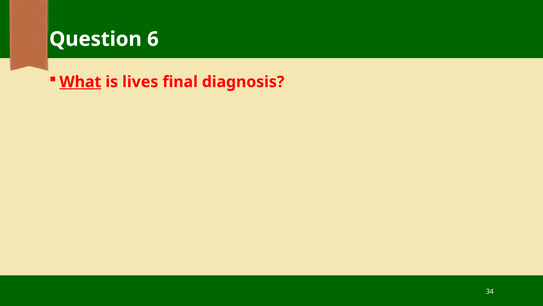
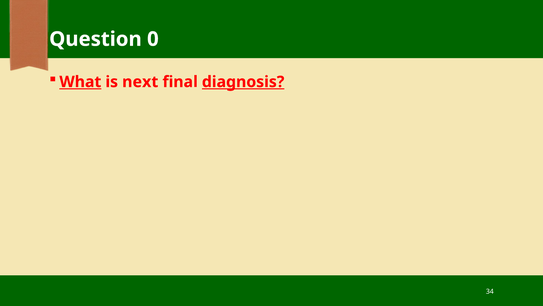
6: 6 -> 0 (153, 39)
lives: lives -> next (140, 82)
diagnosis underline: none -> present (243, 82)
